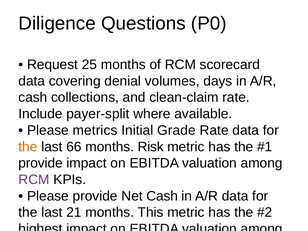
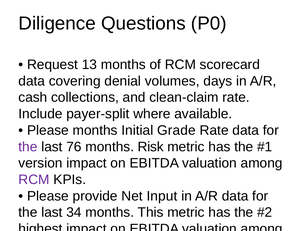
25: 25 -> 13 (89, 65)
Please metrics: metrics -> months (95, 130)
the colour: orange -> purple (28, 147)
66: 66 -> 76 (74, 147)
provide: provide -> version (40, 163)
Net Cash: Cash -> Input (162, 196)
21: 21 -> 34 (74, 212)
